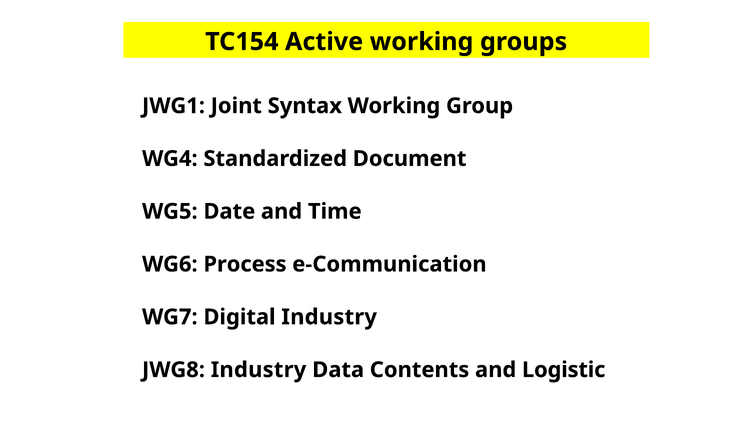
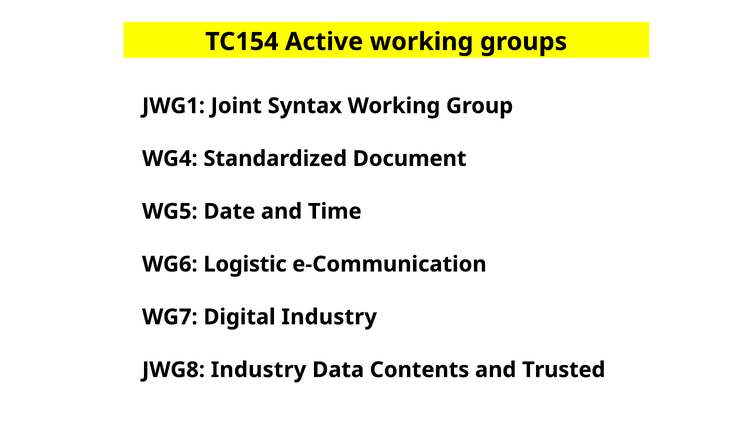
Process: Process -> Logistic (245, 264)
Logistic: Logistic -> Trusted (564, 370)
